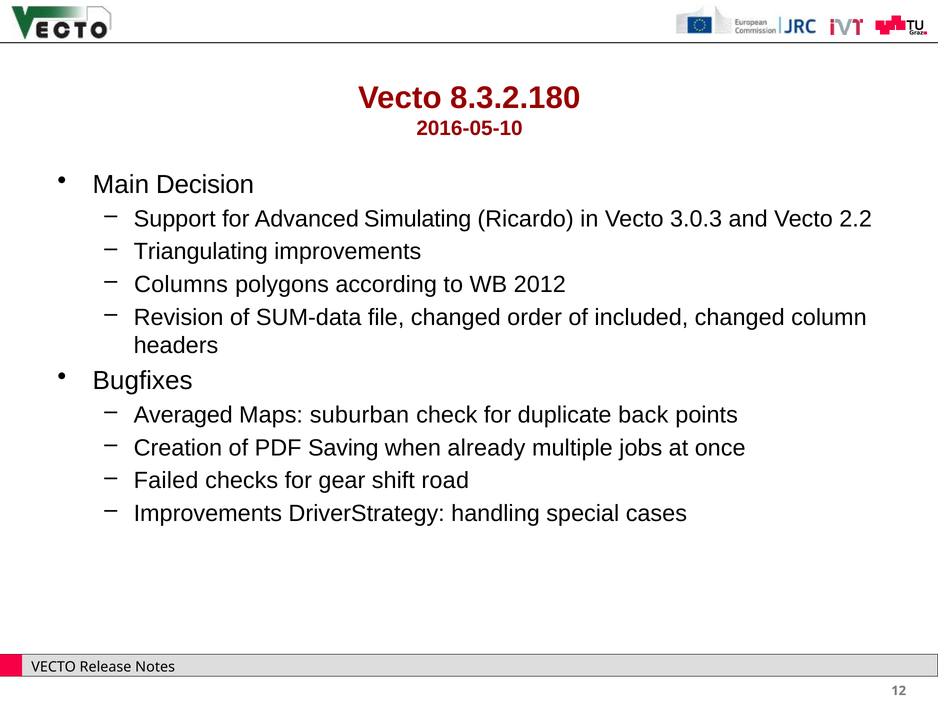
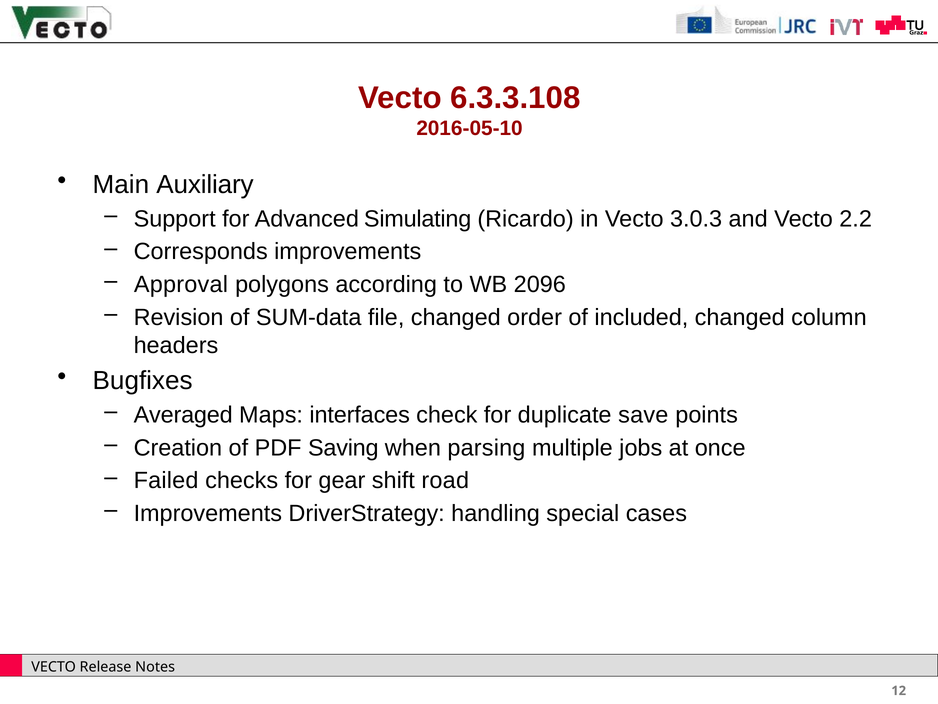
8.3.2.180: 8.3.2.180 -> 6.3.3.108 (515, 98)
Decision: Decision -> Auxiliary (205, 184)
Triangulating: Triangulating -> Corresponds (201, 252)
Columns: Columns -> Approval (181, 284)
2012: 2012 -> 2096 (540, 284)
suburban: suburban -> interfaces (360, 415)
back: back -> save (643, 415)
already: already -> parsing (486, 447)
